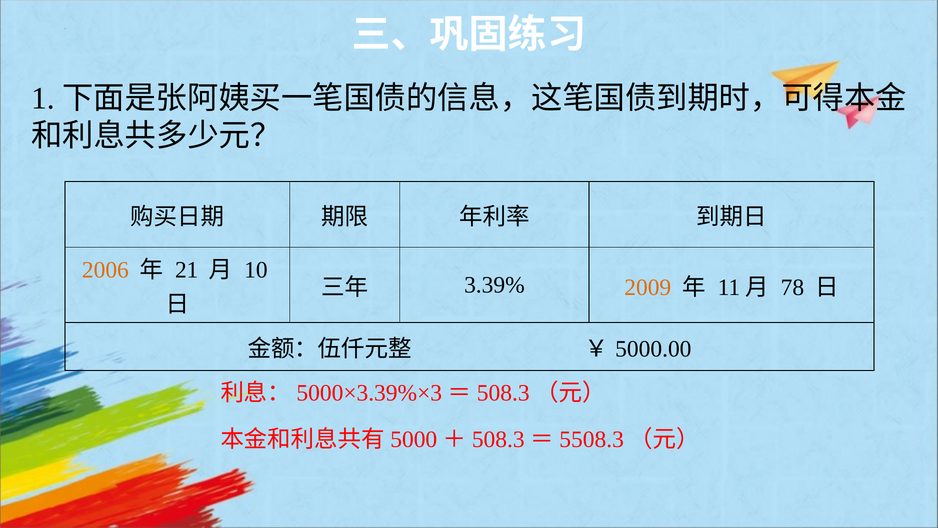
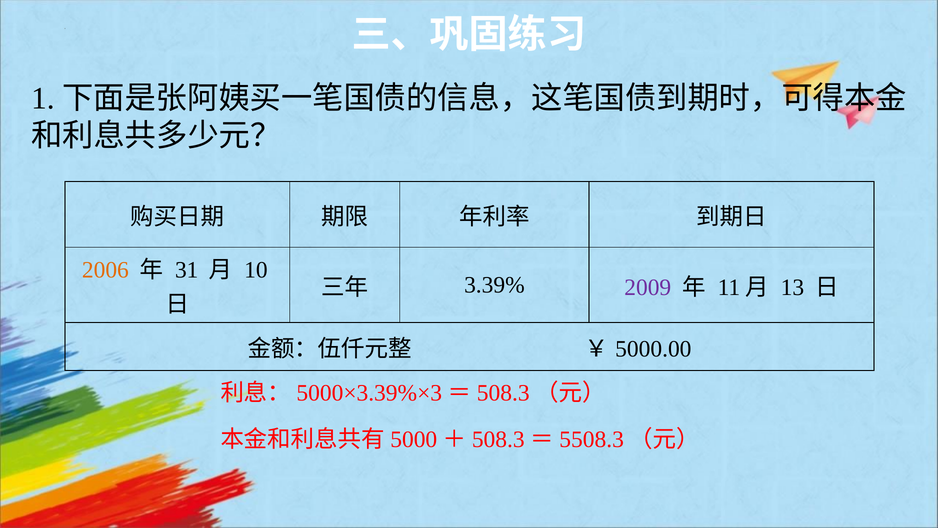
21: 21 -> 31 (187, 270)
2009 colour: orange -> purple (648, 287)
78: 78 -> 13 (792, 287)
